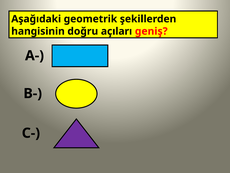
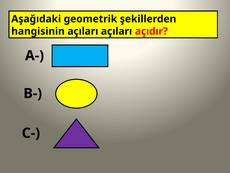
hangisinin doğru: doğru -> açıları (83, 31)
geniş: geniş -> açıdır (151, 31)
